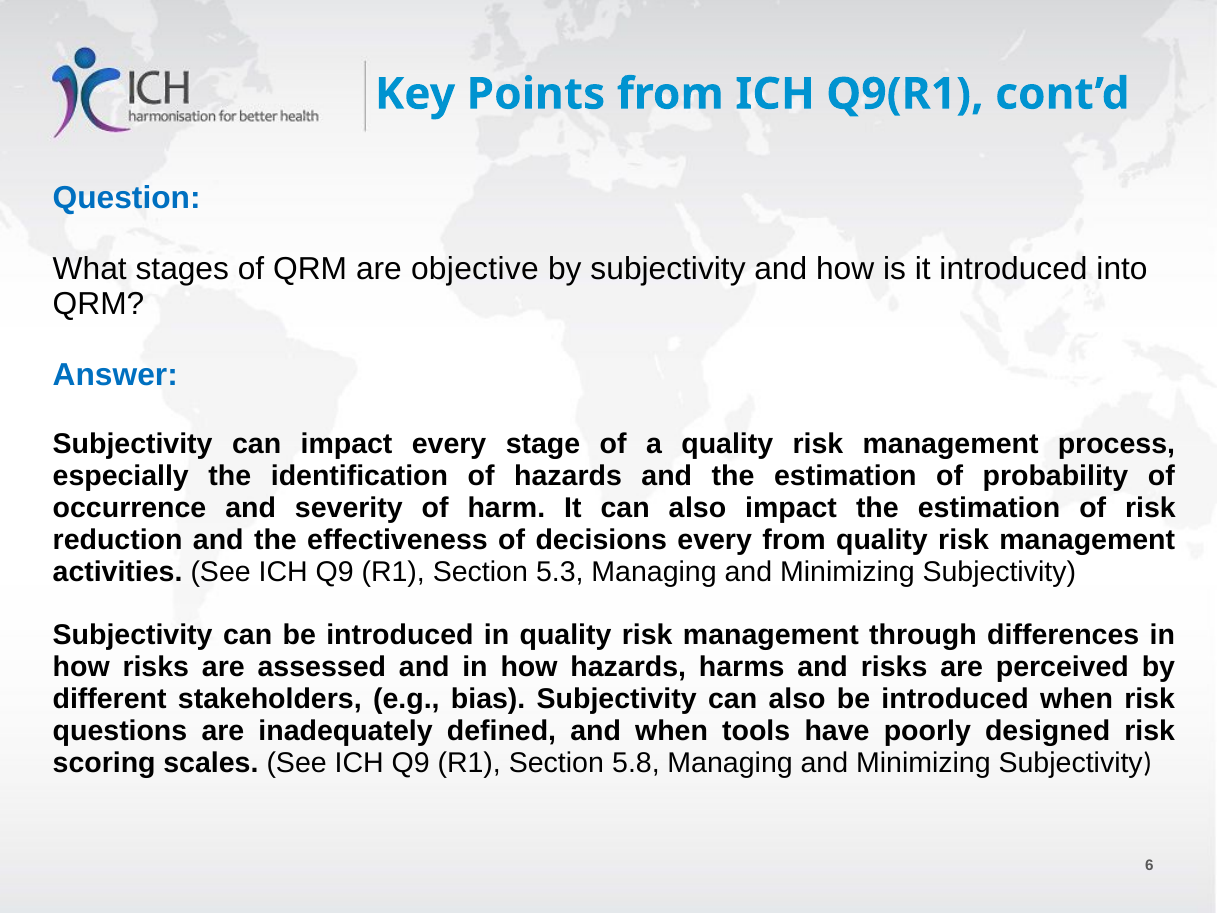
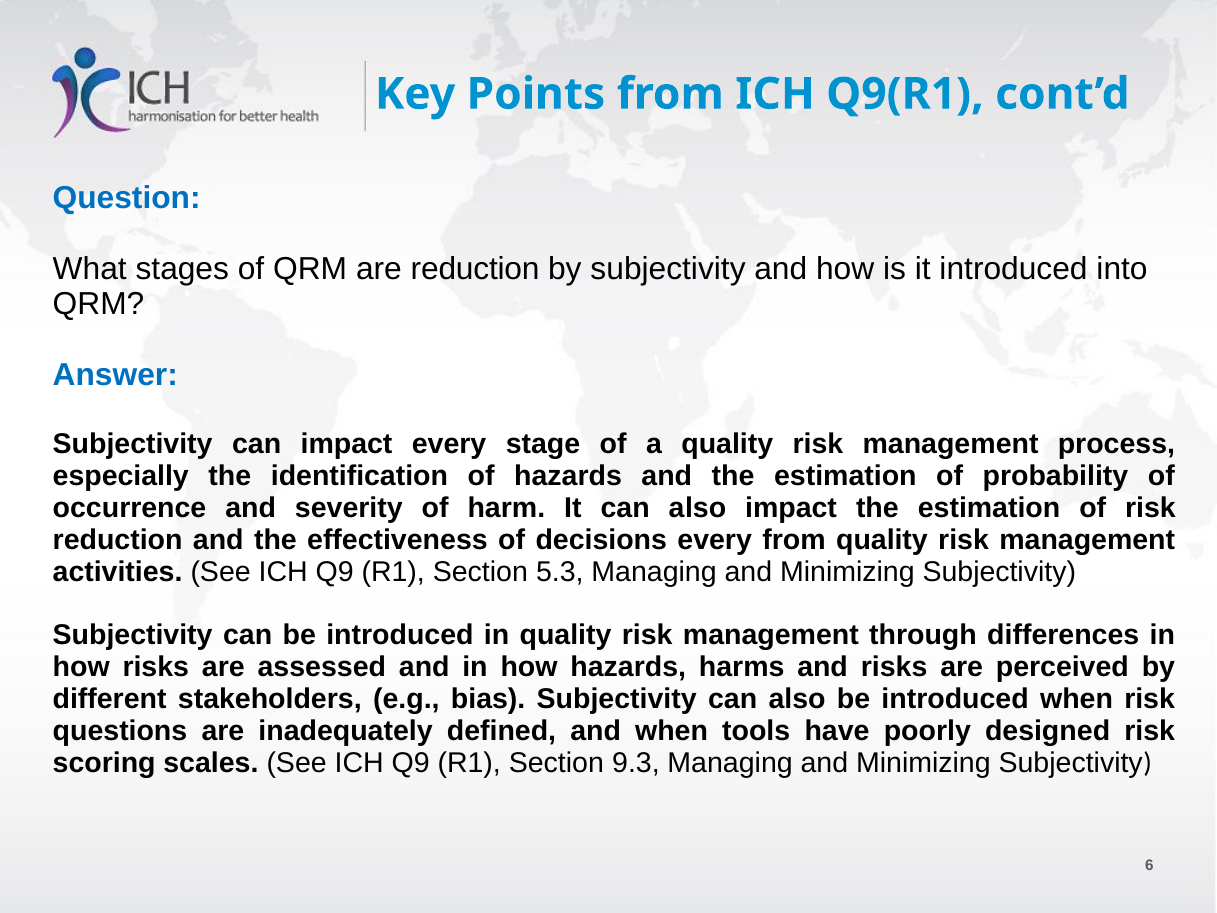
are objective: objective -> reduction (475, 269)
5.8: 5.8 -> 9.3 (636, 763)
